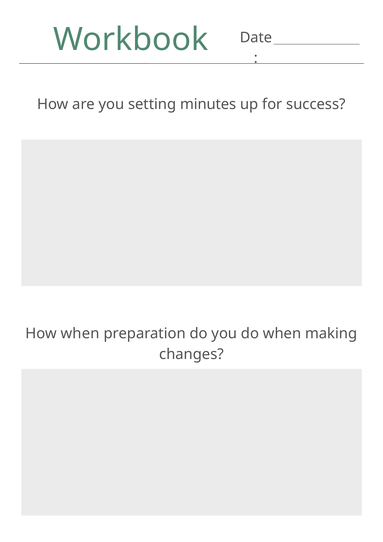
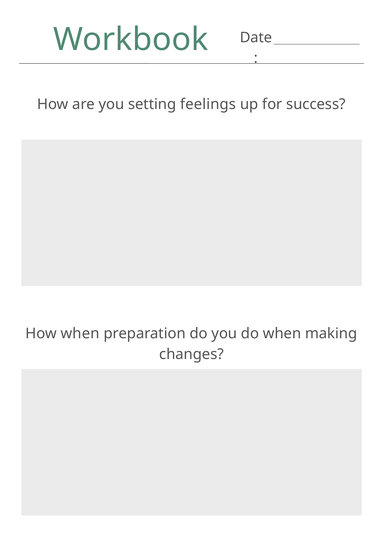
minutes: minutes -> feelings (208, 104)
